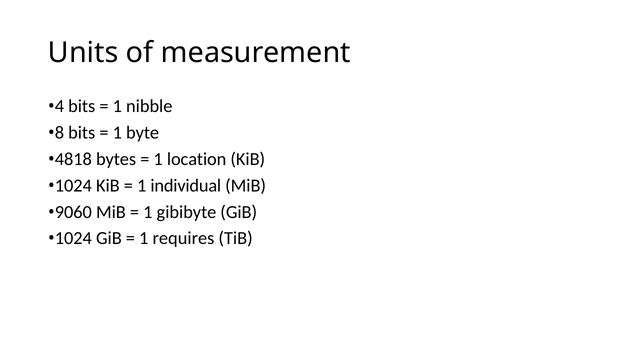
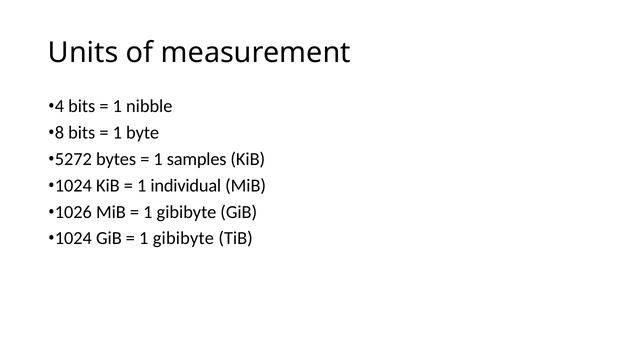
4818: 4818 -> 5272 (73, 159)
location: location -> samples (197, 159)
9060: 9060 -> 1026 (73, 212)
requires: requires -> gibibyte (183, 238)
